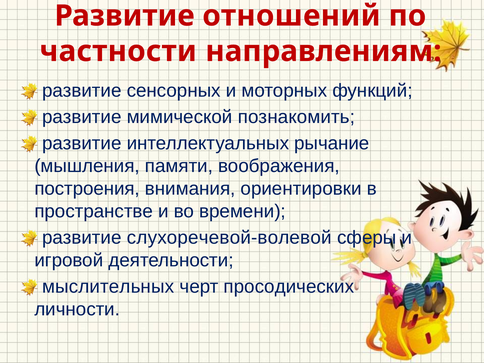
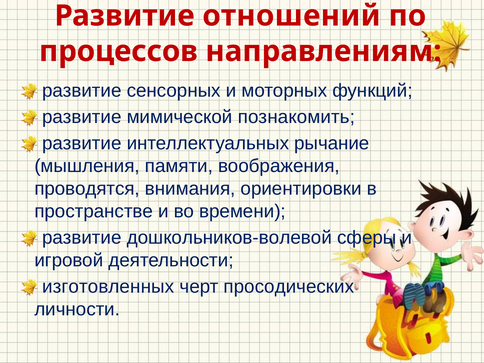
частности: частности -> процессов (118, 51)
построения: построения -> проводятся (87, 189)
слухоречевой-волевой: слухоречевой-волевой -> дошкольников-волевой (229, 238)
мыслительных: мыслительных -> изготовленных (108, 287)
